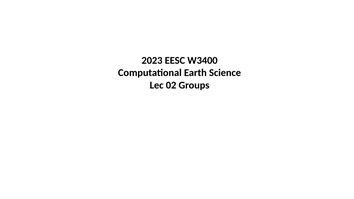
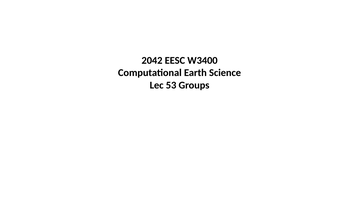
2023: 2023 -> 2042 (152, 60)
02: 02 -> 53 (171, 85)
